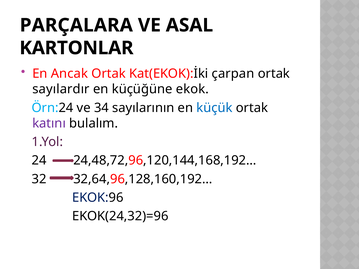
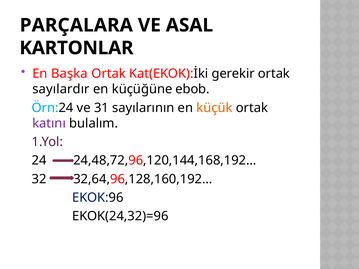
Ancak: Ancak -> Başka (69, 74)
çarpan: çarpan -> gerekir (233, 74)
ekok: ekok -> ebob (193, 89)
34: 34 -> 31 (101, 108)
küçük colour: blue -> orange (214, 108)
